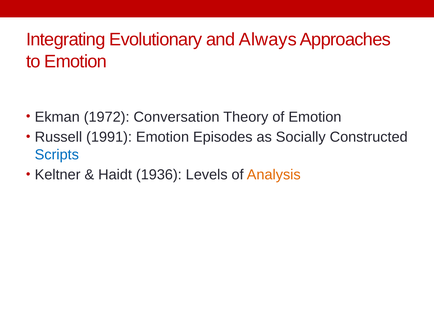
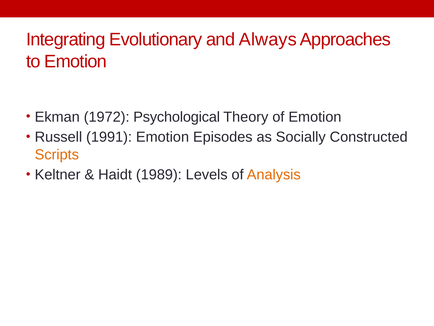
Conversation: Conversation -> Psychological (177, 117)
Scripts colour: blue -> orange (57, 154)
1936: 1936 -> 1989 (159, 175)
